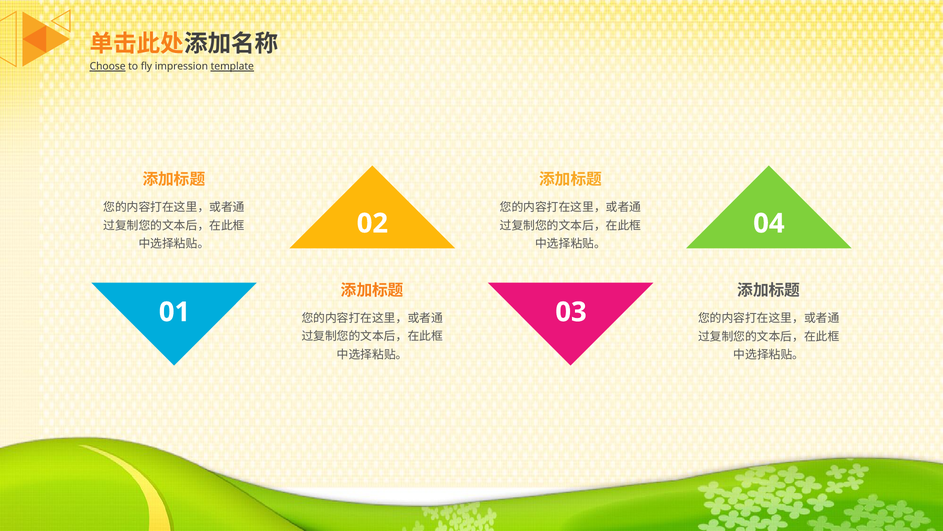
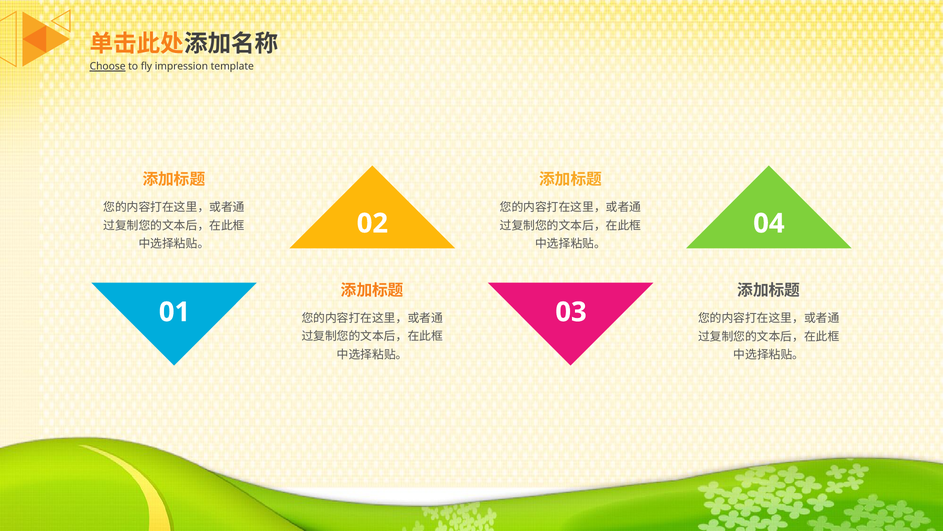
template underline: present -> none (232, 66)
